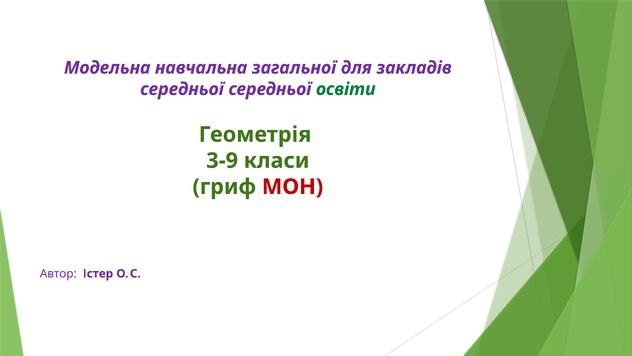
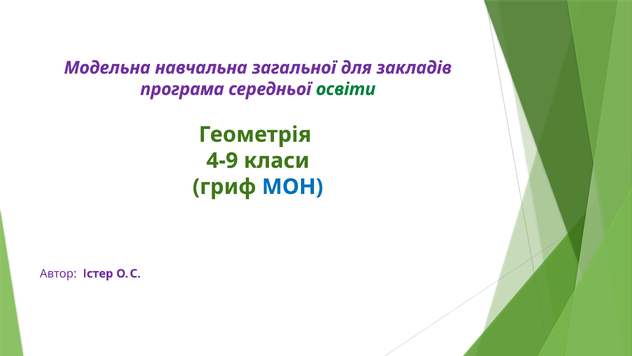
середньої: середньої -> програма (182, 89)
3-9: 3-9 -> 4-9 (222, 160)
МОН colour: red -> blue (292, 187)
